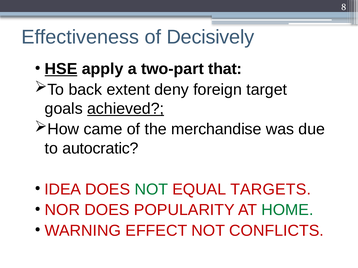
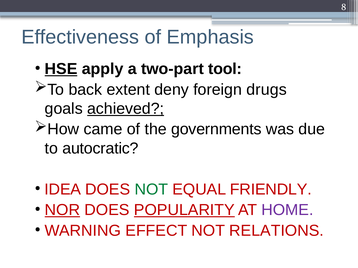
Decisively: Decisively -> Emphasis (210, 37)
that: that -> tool (225, 69)
target: target -> drugs (267, 90)
merchandise: merchandise -> governments (216, 129)
TARGETS: TARGETS -> FRIENDLY (271, 190)
NOR underline: none -> present (62, 210)
POPULARITY underline: none -> present (184, 210)
HOME colour: green -> purple (287, 210)
CONFLICTS: CONFLICTS -> RELATIONS (277, 231)
